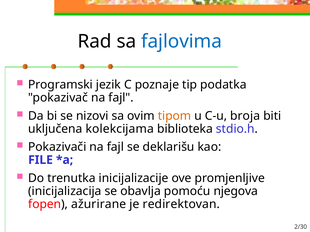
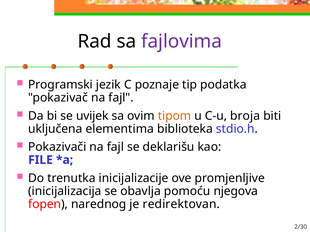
fajlovima colour: blue -> purple (182, 41)
nizovi: nizovi -> uvijek (92, 116)
kolekcijama: kolekcijama -> elementima (120, 129)
ažurirane: ažurirane -> narednog (99, 205)
